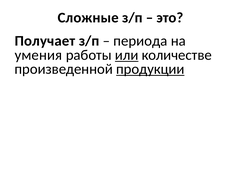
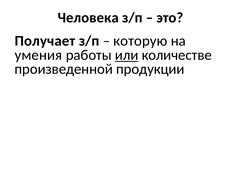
Сложные: Сложные -> Человека (88, 18)
периода: периода -> которую (140, 41)
продукции underline: present -> none (150, 69)
